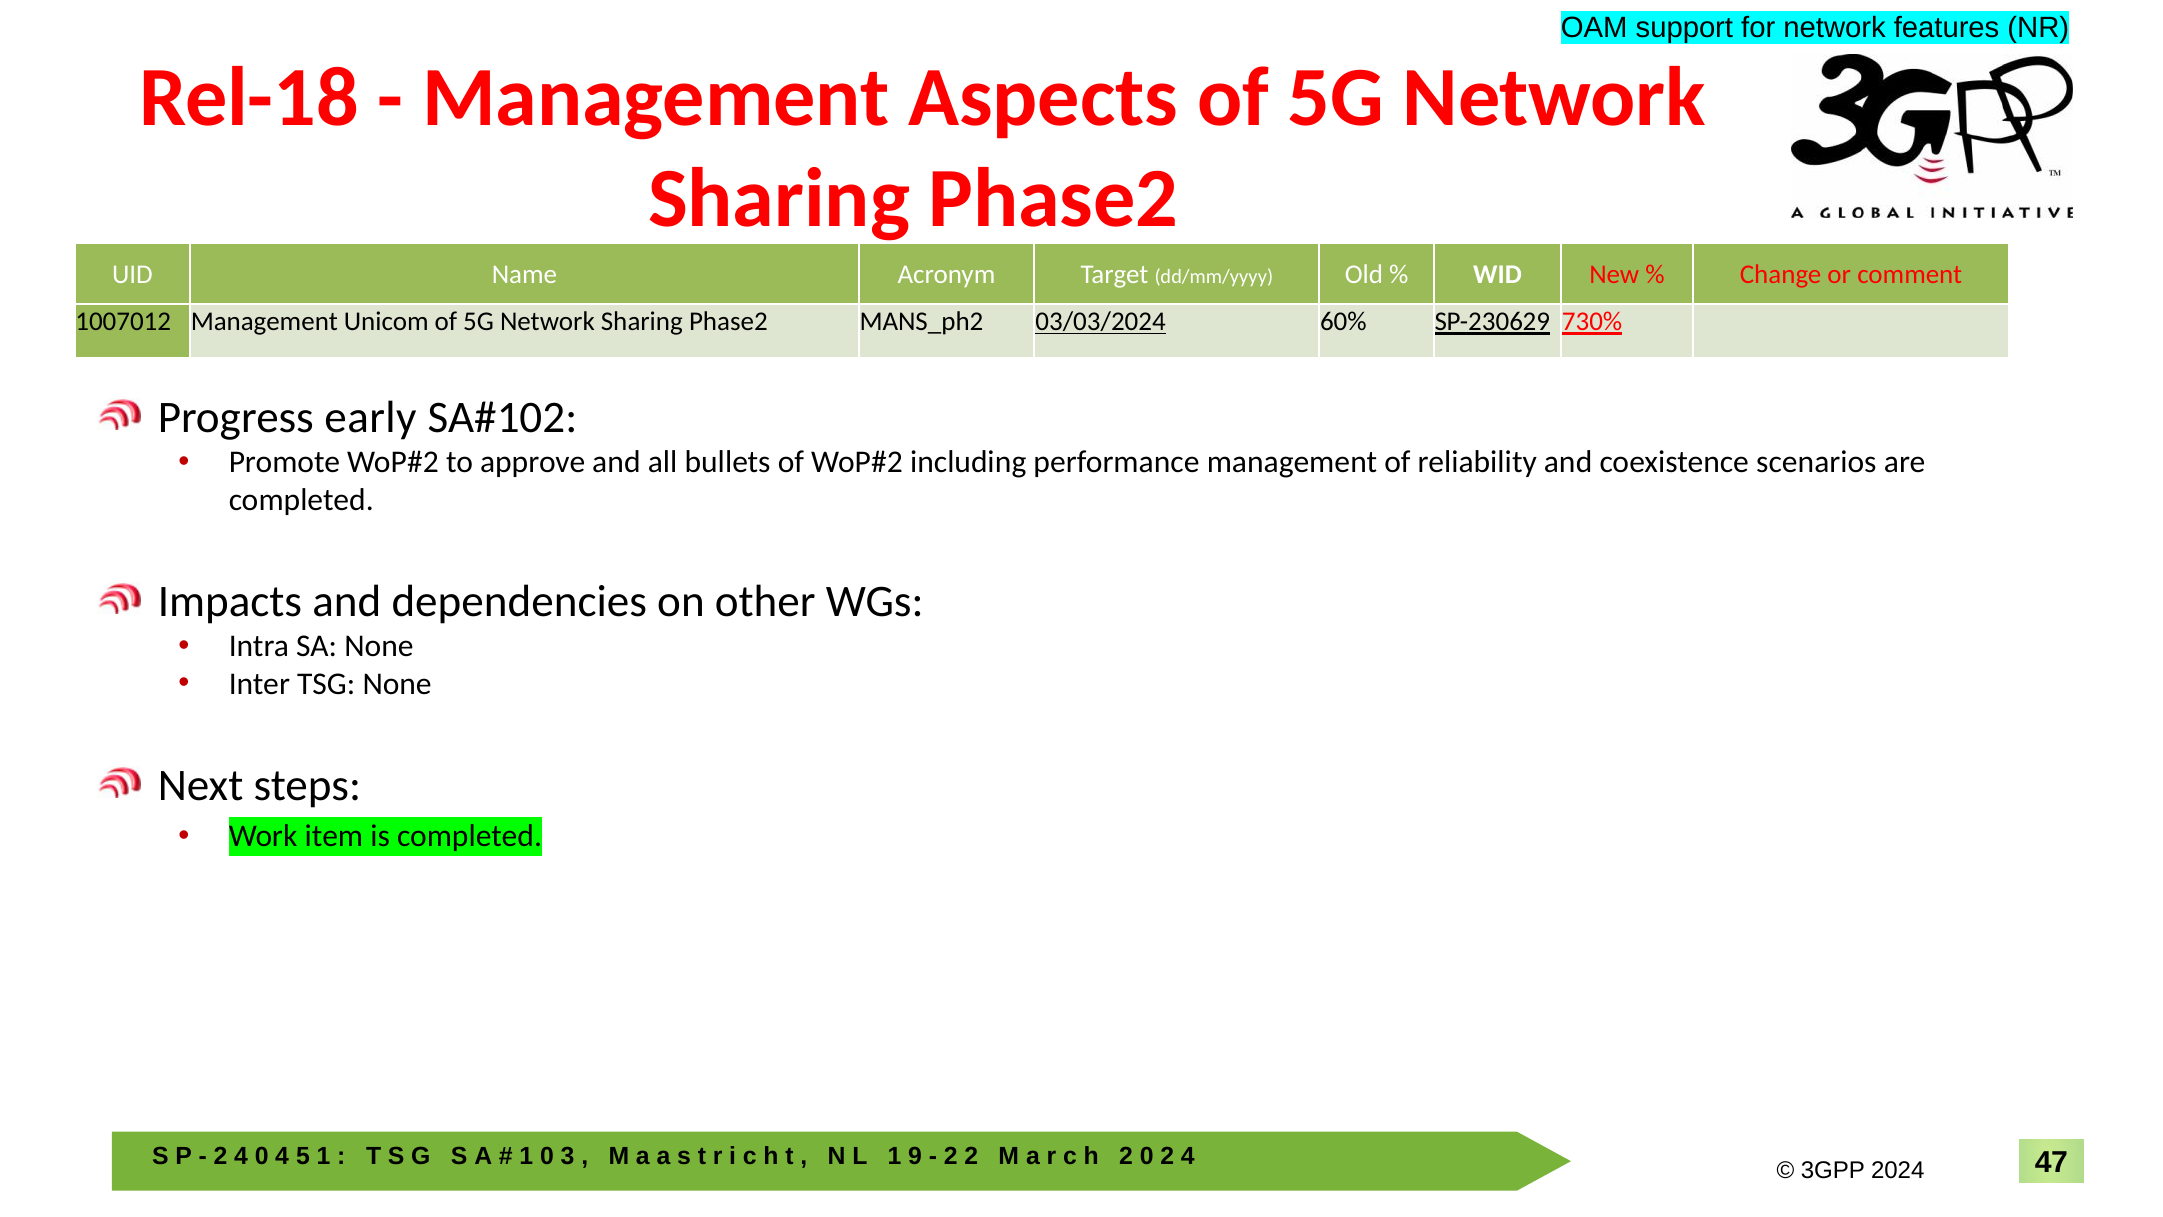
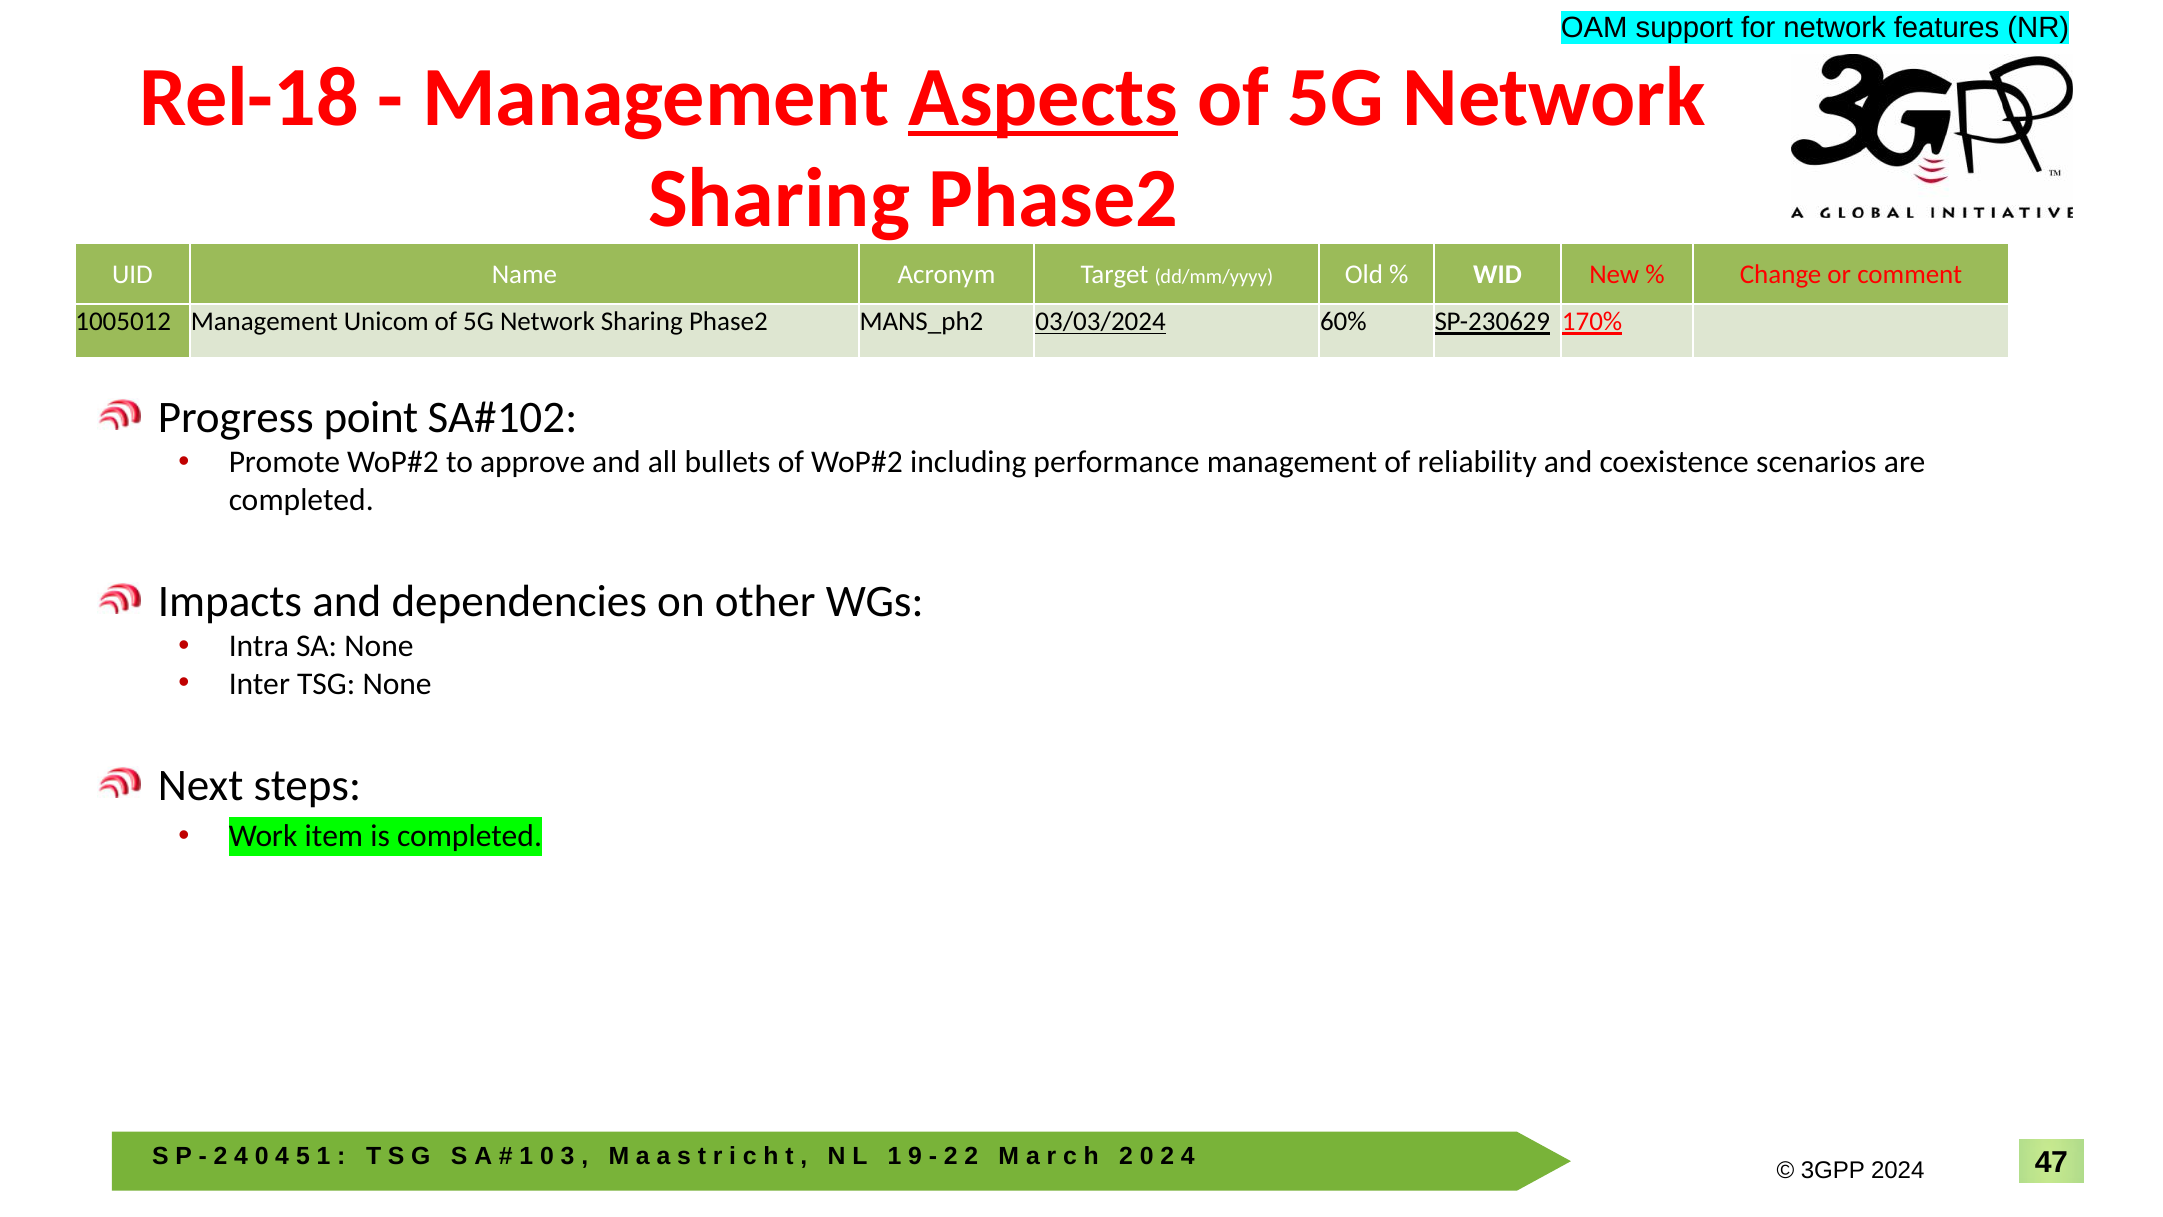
Aspects underline: none -> present (1043, 97)
1007012: 1007012 -> 1005012 (123, 321)
730%: 730% -> 170% (1592, 321)
early: early -> point (371, 417)
